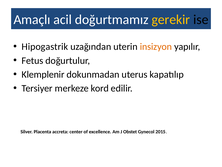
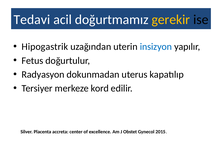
Amaçlı: Amaçlı -> Tedavi (32, 20)
insizyon colour: orange -> blue (156, 47)
Klemplenir: Klemplenir -> Radyasyon (43, 74)
